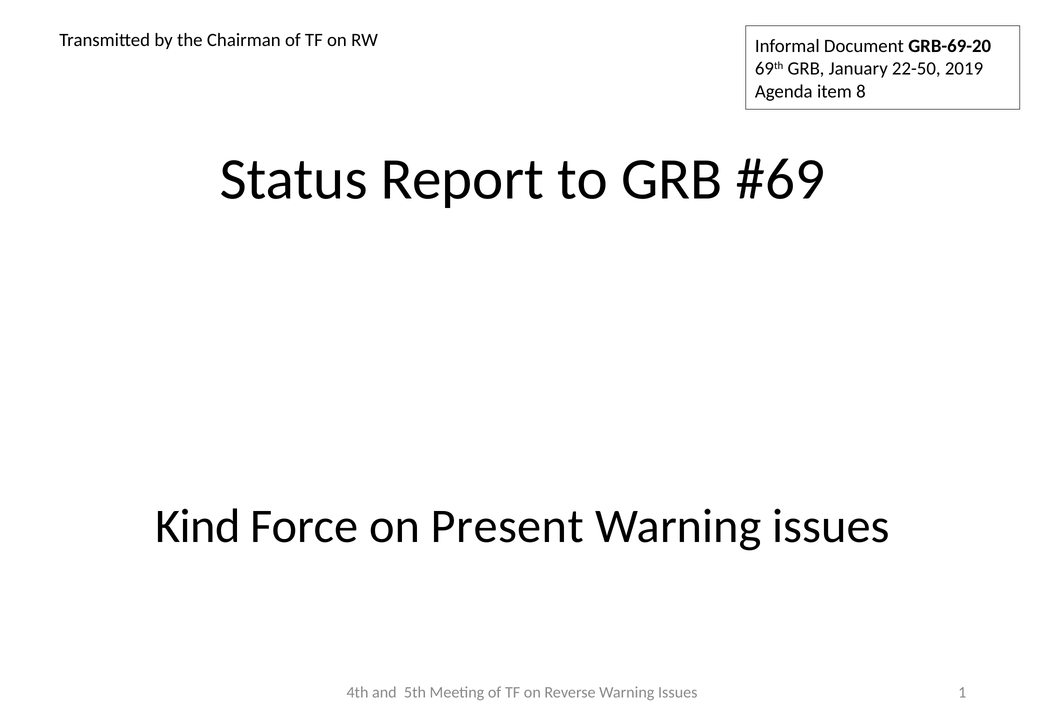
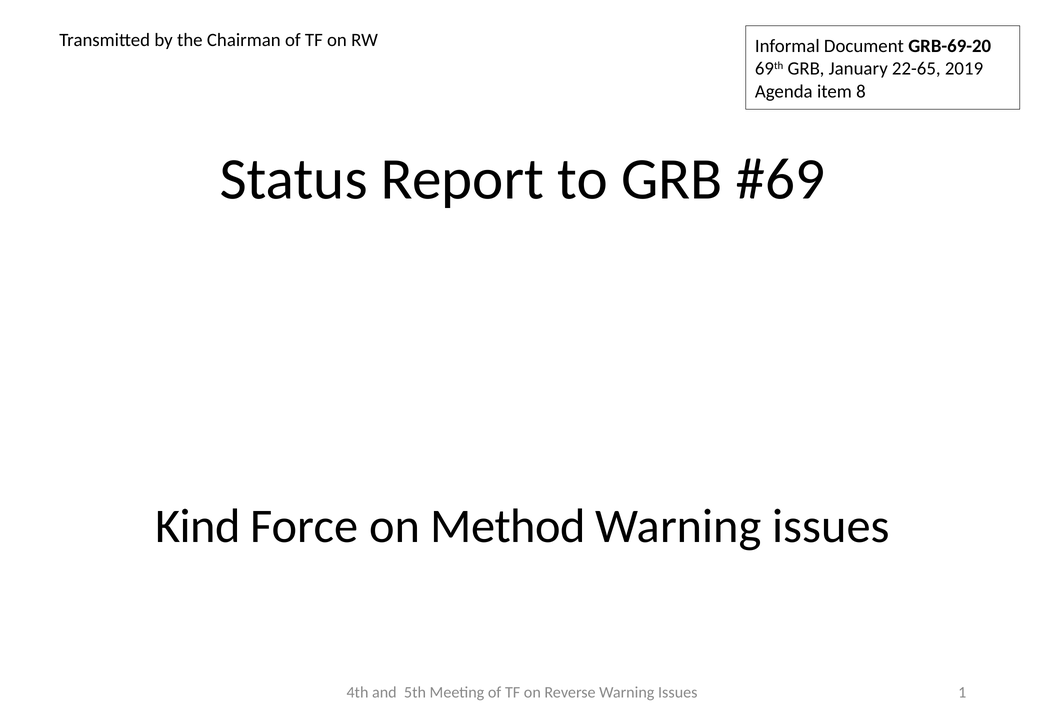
22-50: 22-50 -> 22-65 (916, 69)
Present: Present -> Method (508, 527)
